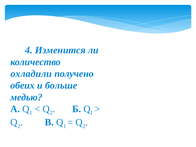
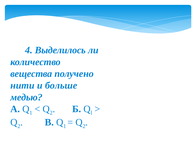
Изменится: Изменится -> Выделилось (60, 50)
охладили: охладили -> вещества (31, 74)
обеих: обеих -> нити (22, 85)
